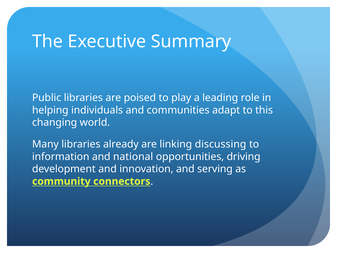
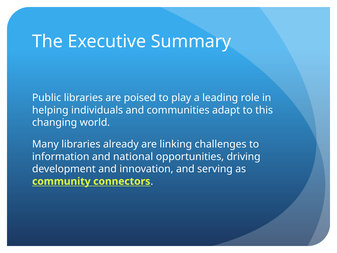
discussing: discussing -> challenges (221, 144)
